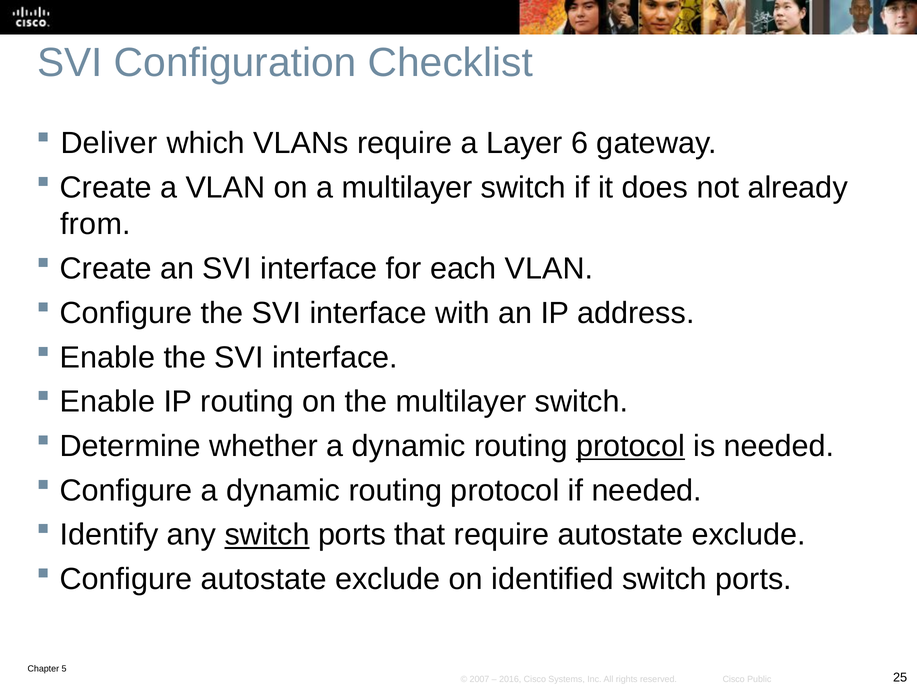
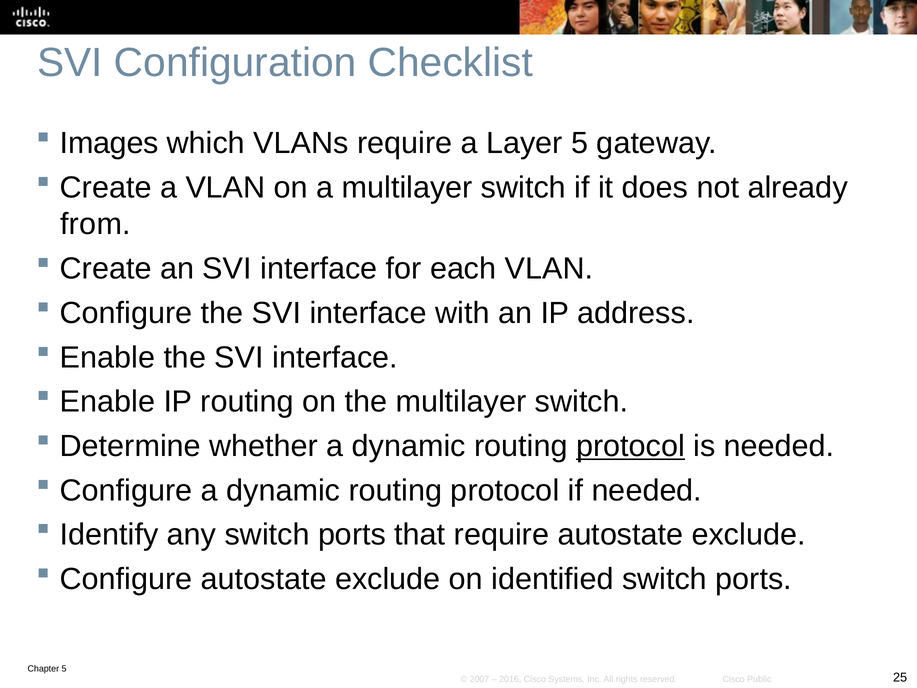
Deliver: Deliver -> Images (109, 143)
Layer 6: 6 -> 5 (580, 143)
switch underline: present -> none (267, 535)
